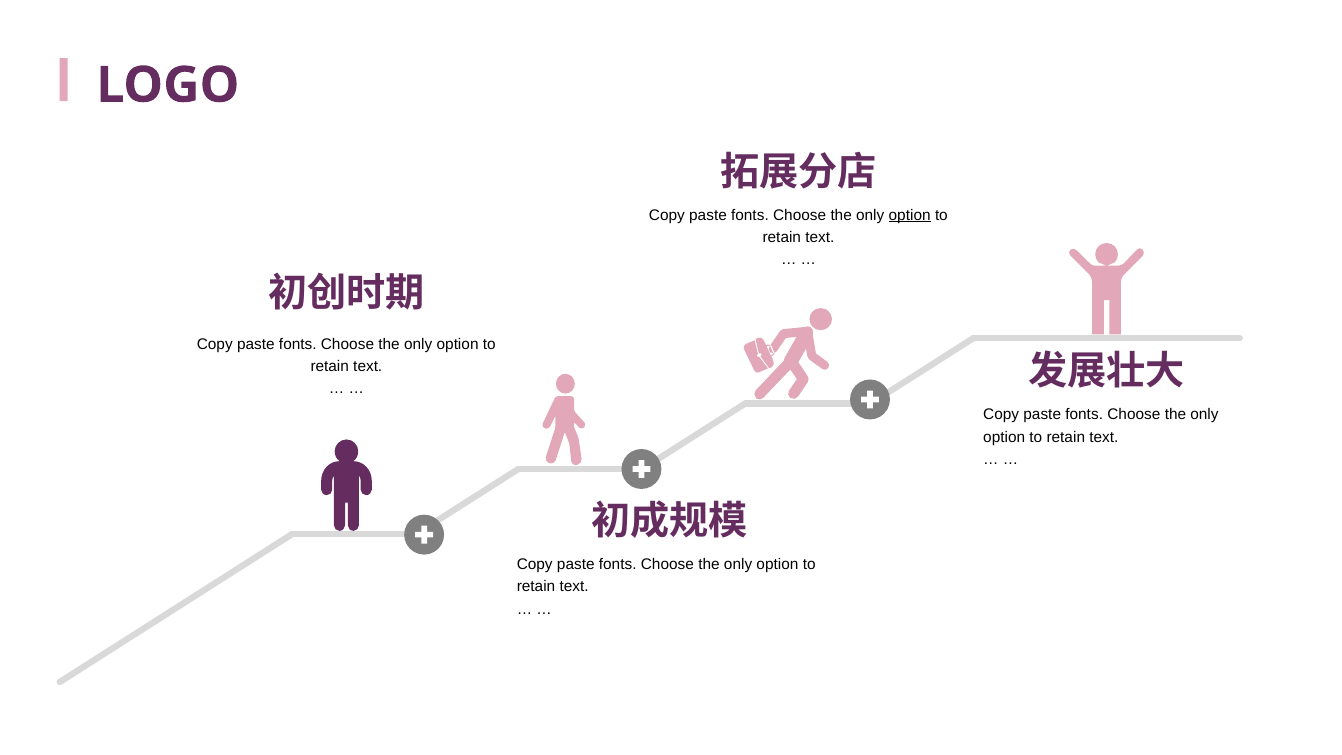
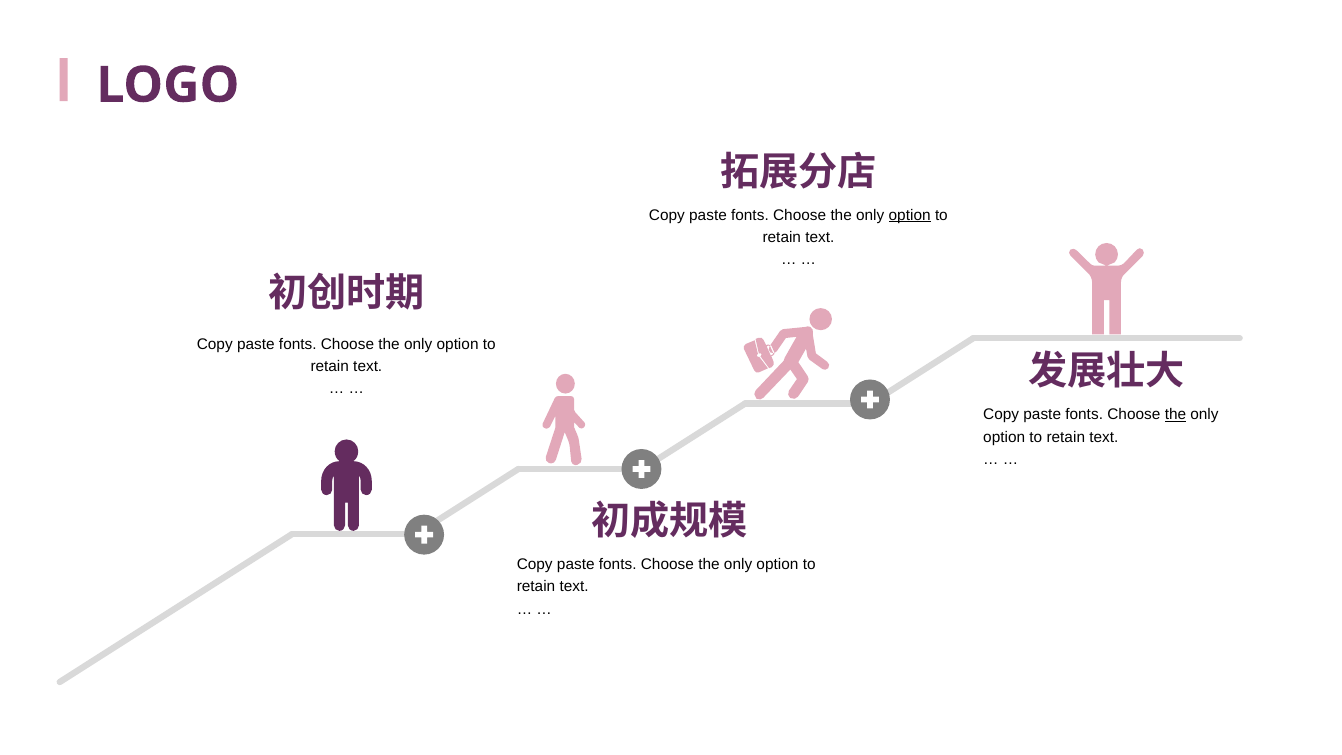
the underline: none -> present (1175, 415)
